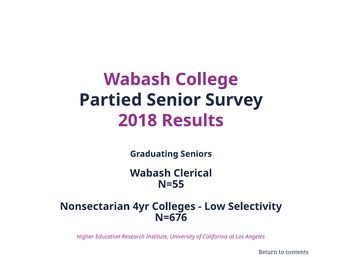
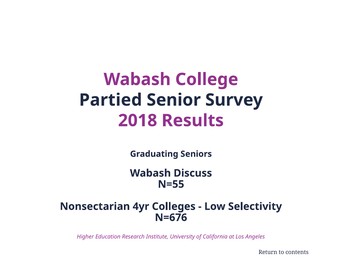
Clerical: Clerical -> Discuss (193, 173)
